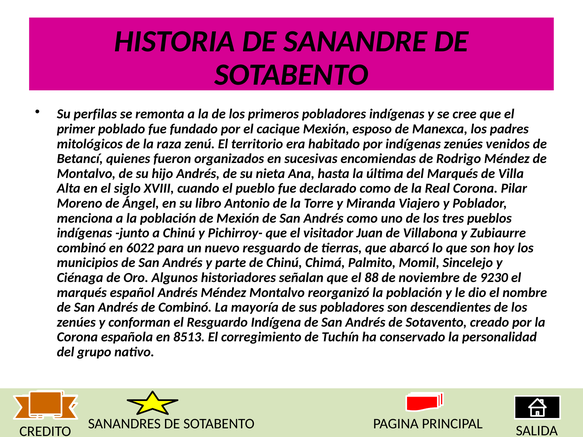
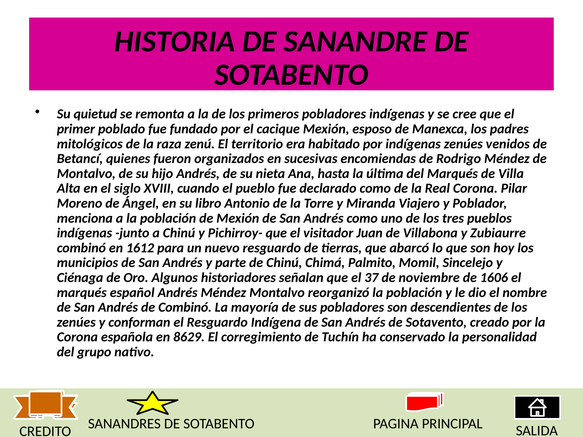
perfilas: perfilas -> quietud (95, 114)
6022: 6022 -> 1612 (140, 248)
88: 88 -> 37 (371, 278)
9230: 9230 -> 1606 (494, 278)
8513: 8513 -> 8629 (189, 337)
